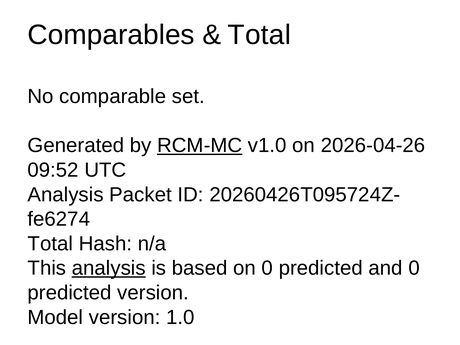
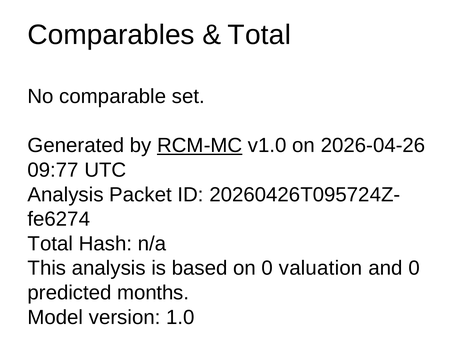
09:52: 09:52 -> 09:77 (53, 170)
analysis underline: present -> none (109, 268)
on 0 predicted: predicted -> valuation (321, 268)
predicted version: version -> months (153, 293)
